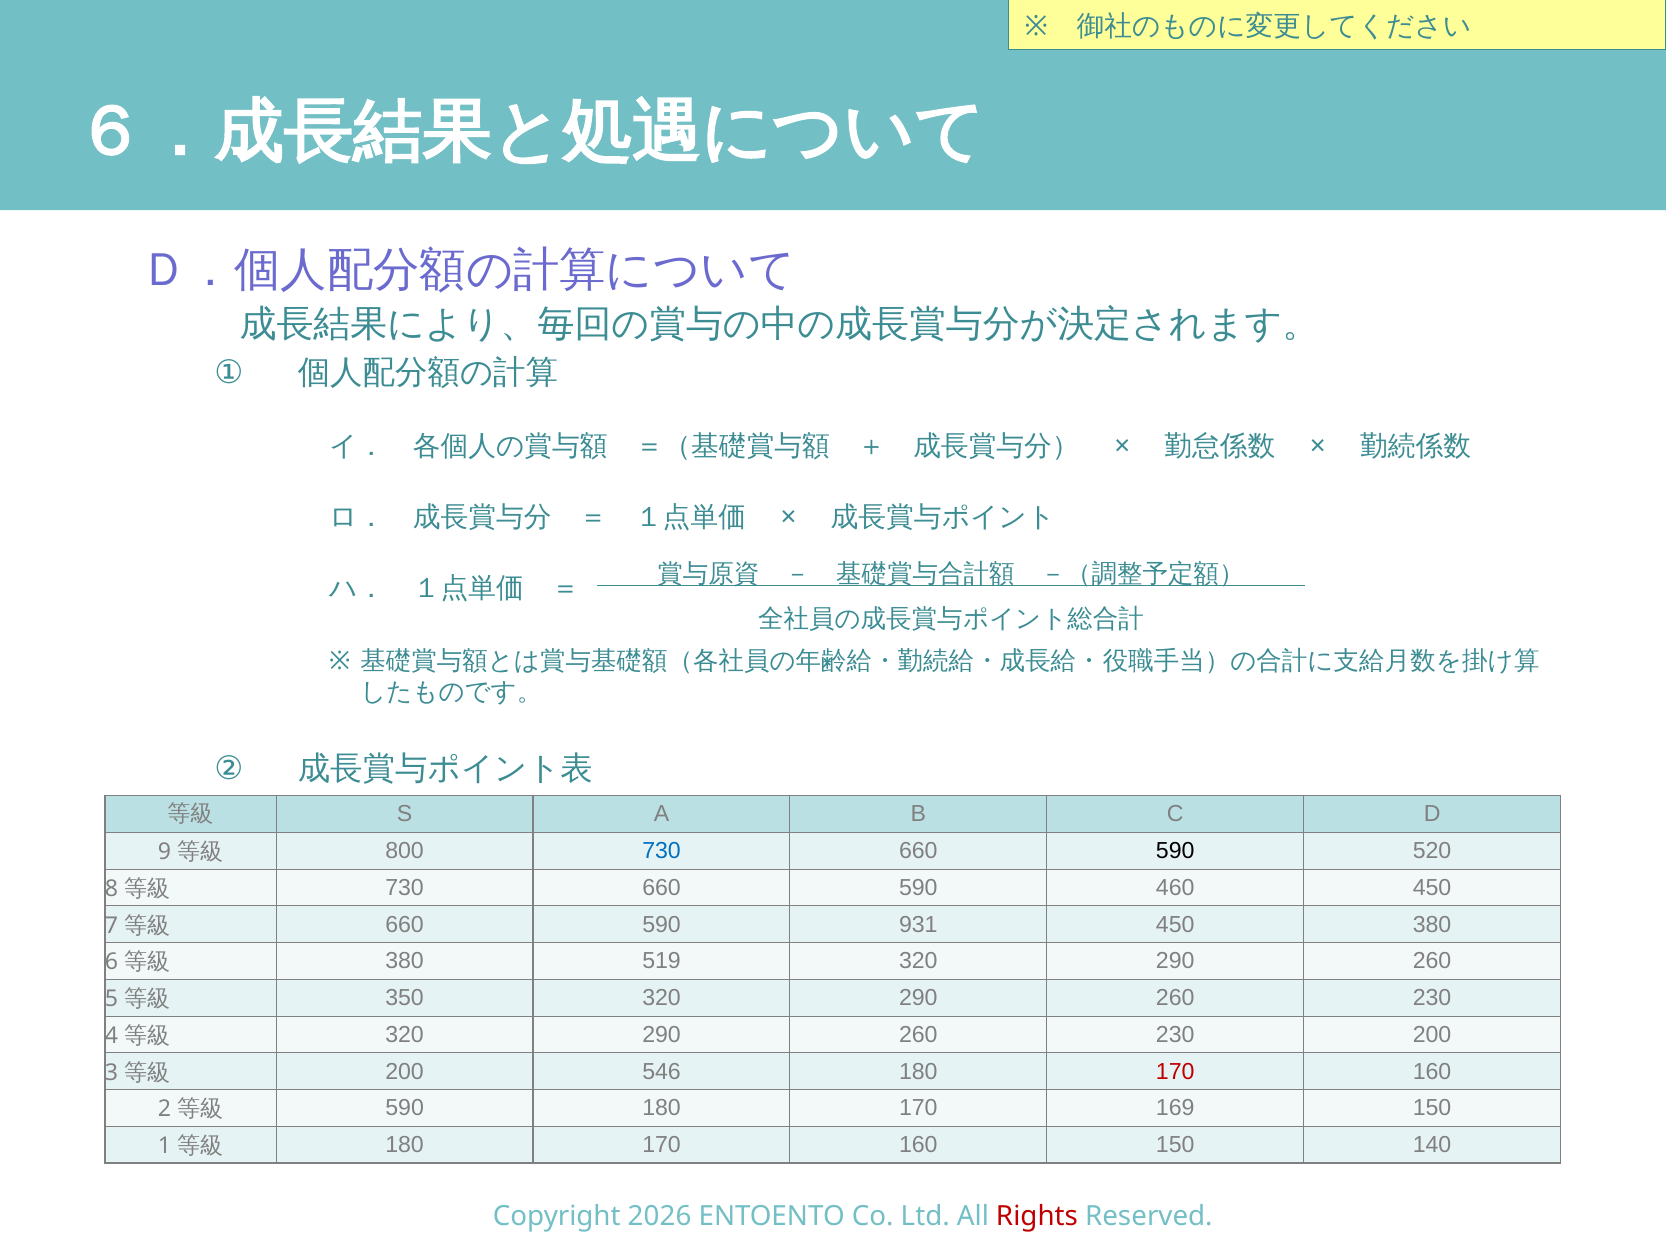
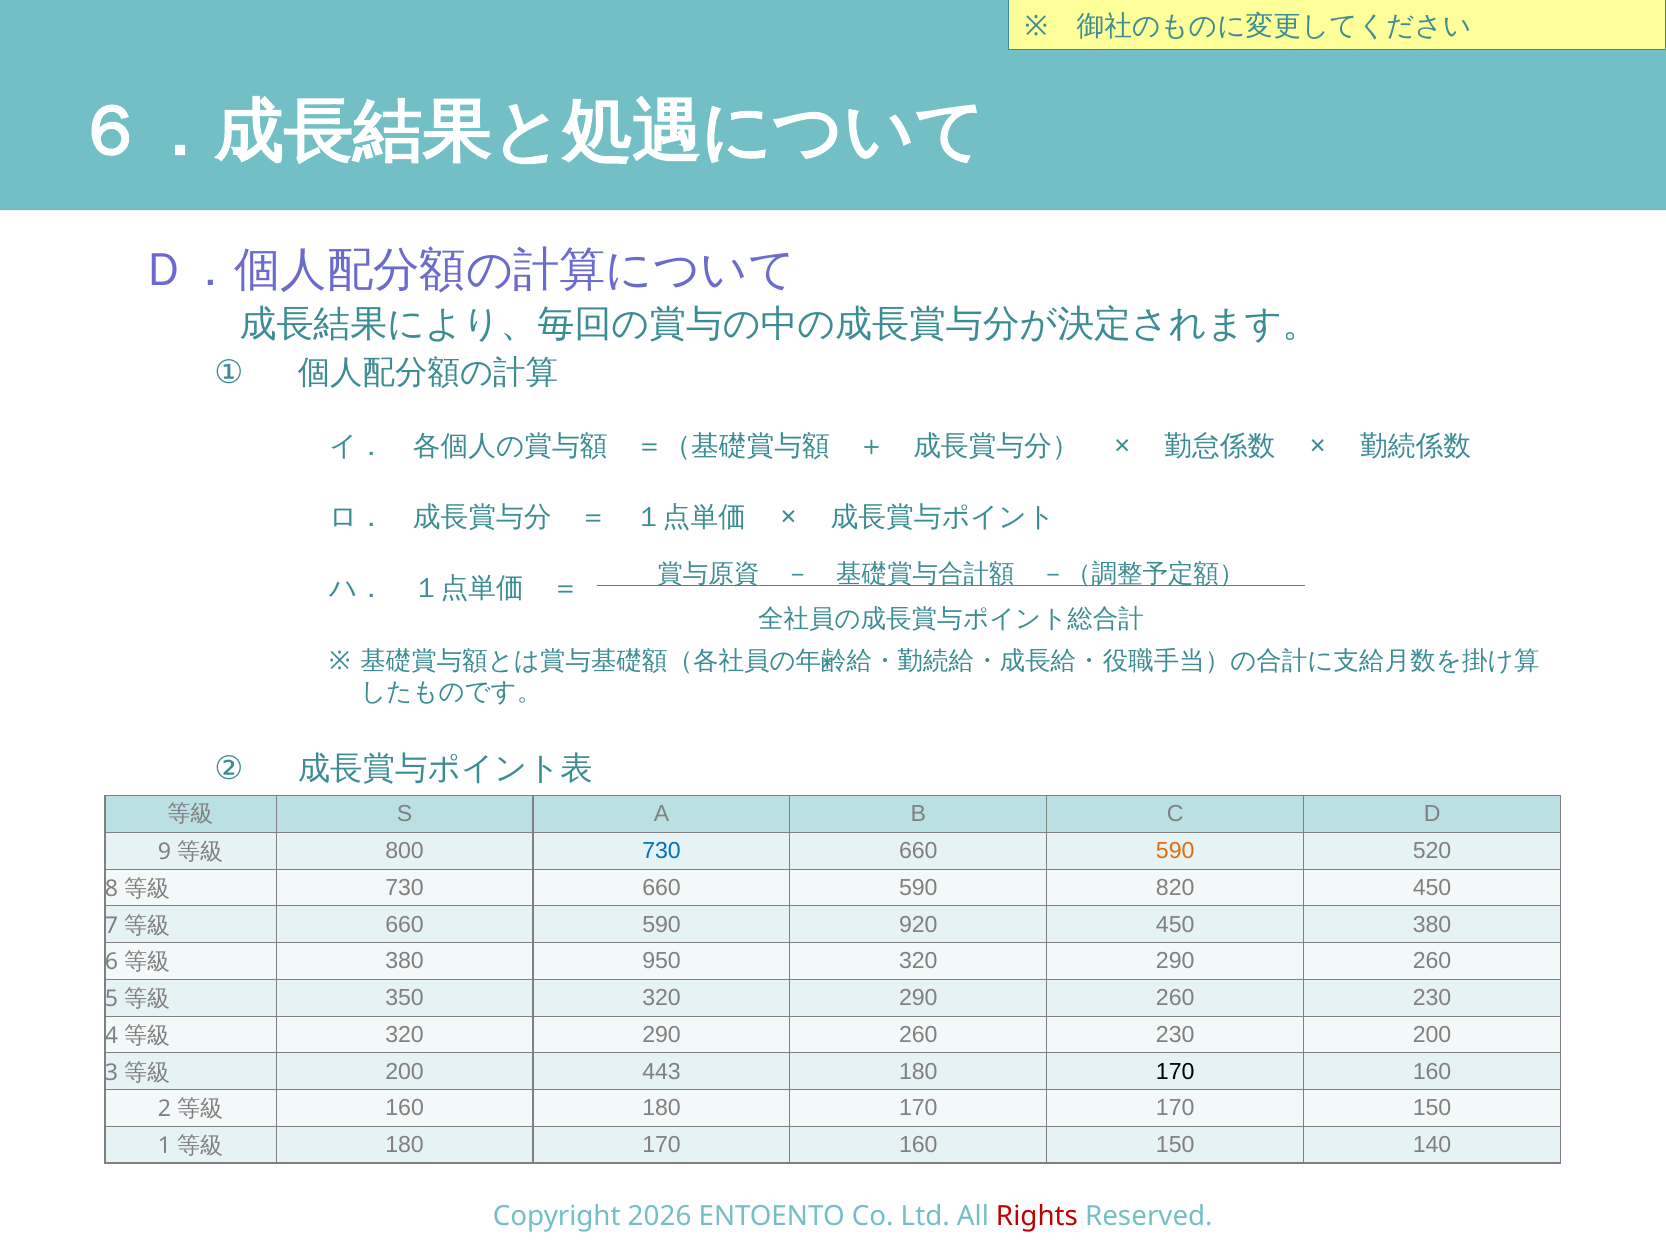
590 colour: black -> orange (1175, 851)
460: 460 -> 820 (1175, 887)
931: 931 -> 920 (918, 924)
519: 519 -> 950 (662, 961)
546: 546 -> 443 (662, 1071)
170 colour: red -> black (1175, 1071)
590: 590 -> 160 (405, 1108)
170 169: 169 -> 170 (1175, 1108)
